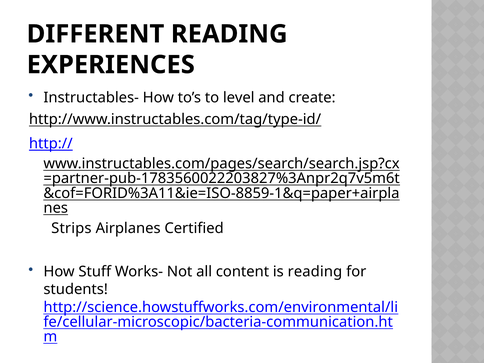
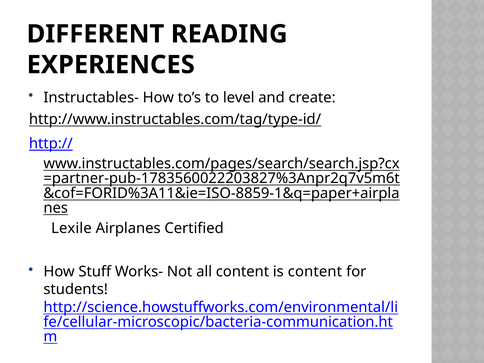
Strips: Strips -> Lexile (71, 228)
is reading: reading -> content (315, 272)
